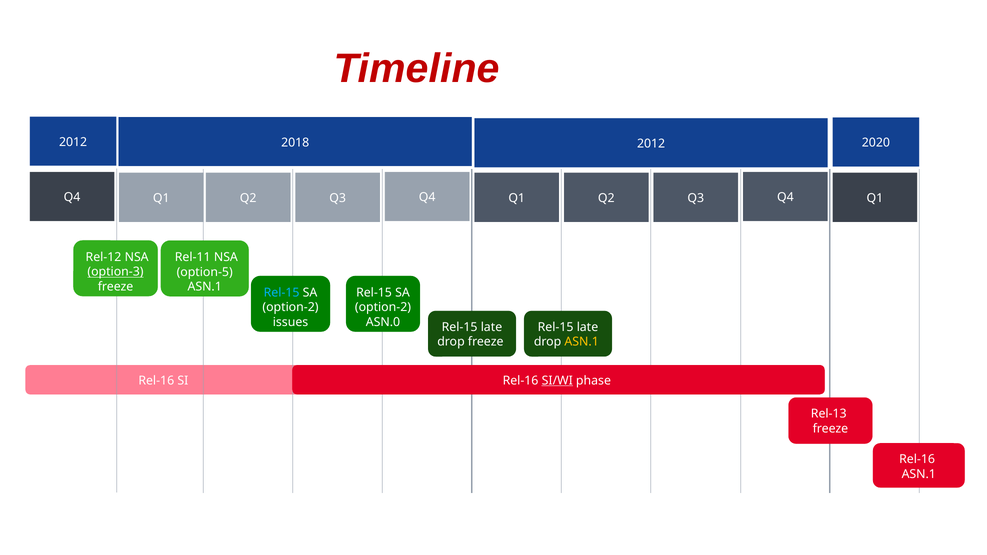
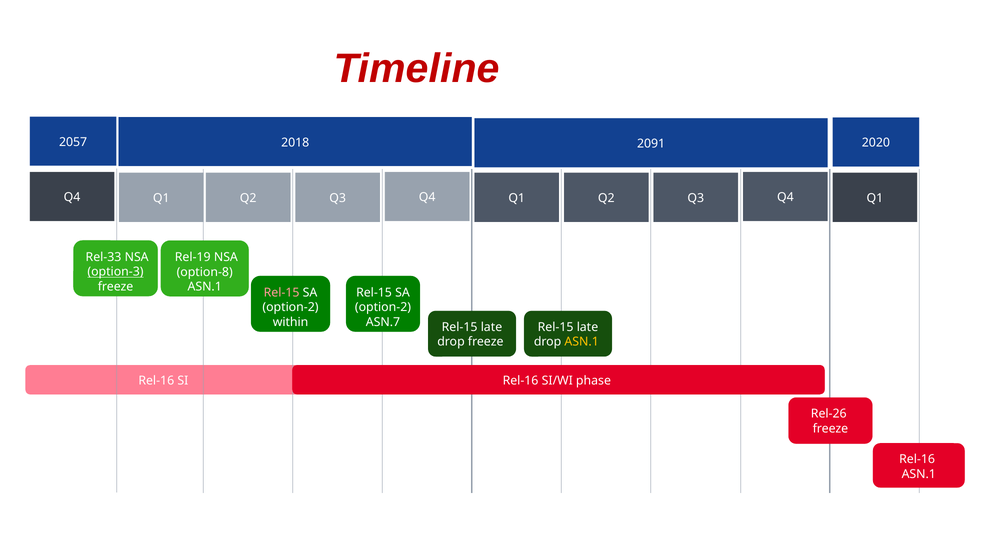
2012: 2012 -> 2057 (73, 142)
2012: 2012 -> 2091 (651, 144)
Rel-12: Rel-12 -> Rel-33 (104, 257)
Rel-11: Rel-11 -> Rel-19 (193, 257)
option-5: option-5 -> option-8 (205, 272)
Rel-15 colour: light blue -> pink (282, 293)
issues: issues -> within (291, 322)
ASN.0: ASN.0 -> ASN.7 (383, 322)
SI/WI underline: present -> none (557, 381)
Rel-13: Rel-13 -> Rel-26 (829, 414)
